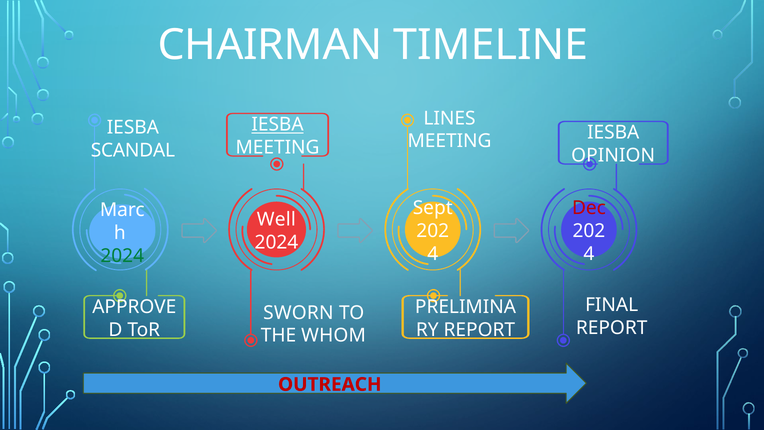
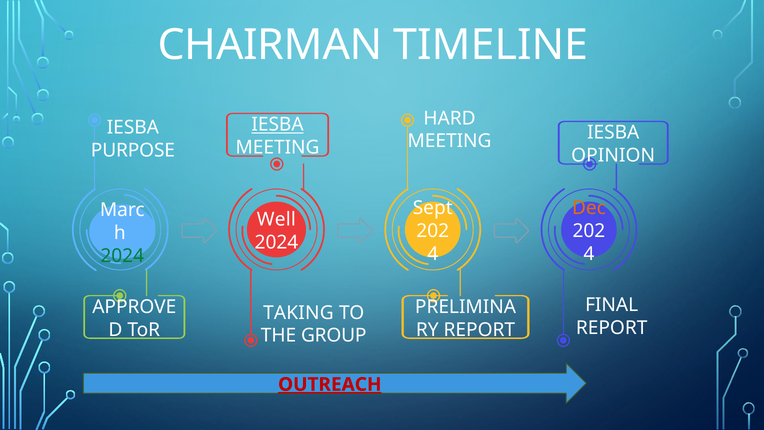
LINES: LINES -> HARD (450, 118)
SCANDAL: SCANDAL -> PURPOSE (133, 150)
Dec colour: red -> orange (589, 208)
SWORN: SWORN -> TAKING (298, 313)
WHOM: WHOM -> GROUP (334, 335)
OUTREACH underline: none -> present (330, 384)
